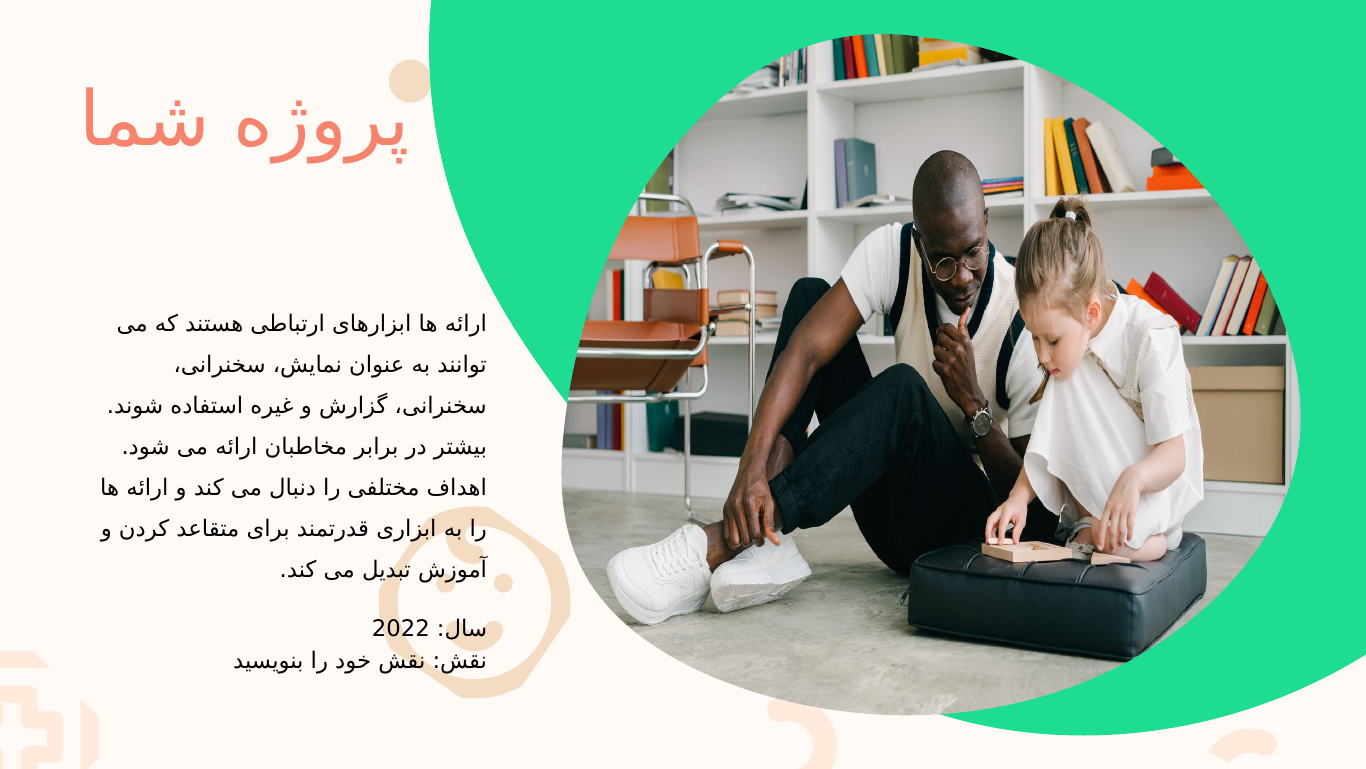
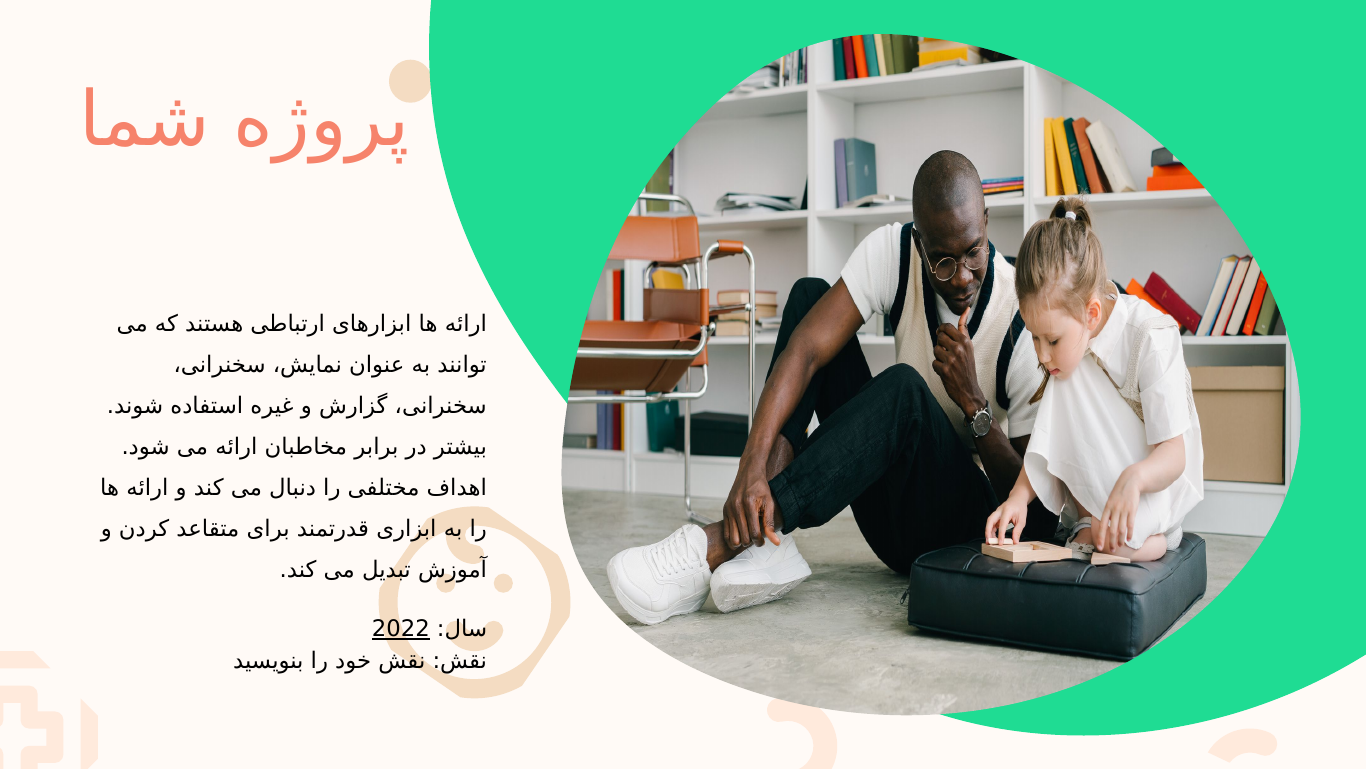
2022 underline: none -> present (401, 629)
